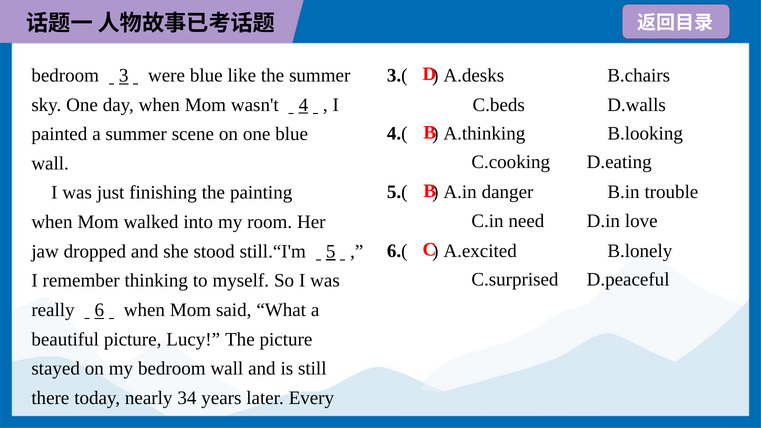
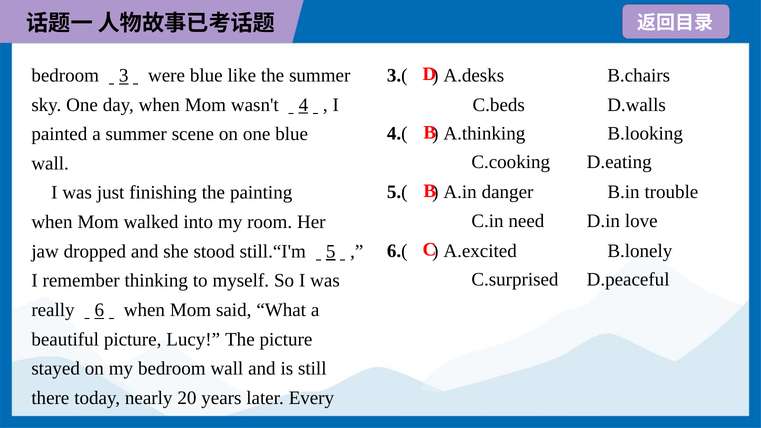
34: 34 -> 20 (187, 398)
